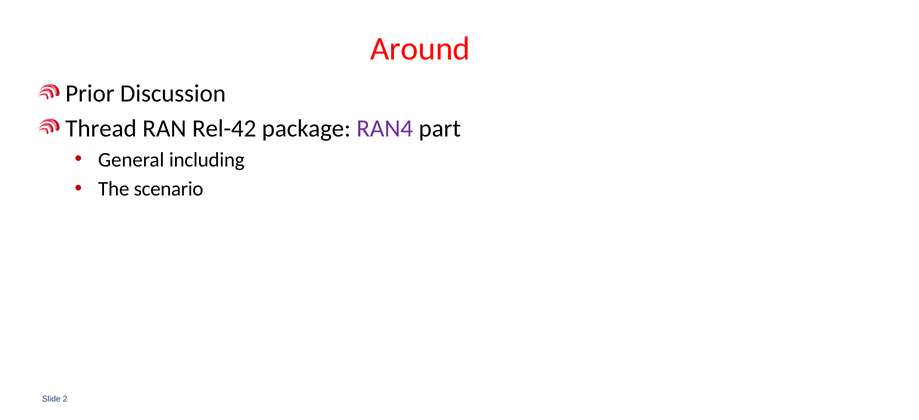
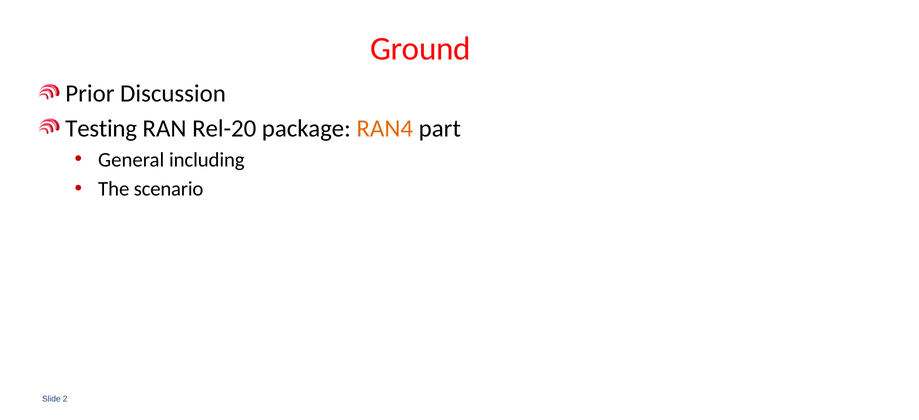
Around: Around -> Ground (420, 49)
Thread: Thread -> Testing (101, 129)
Rel-42: Rel-42 -> Rel-20 (224, 129)
RAN4 colour: purple -> orange (385, 129)
